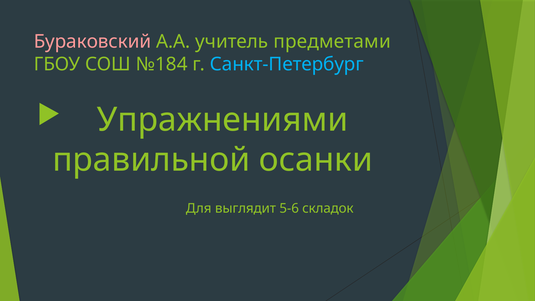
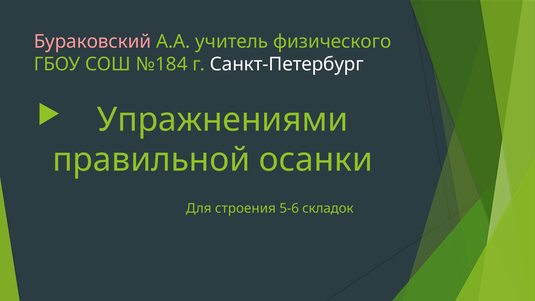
предметами: предметами -> физического (332, 41)
Санкт-Петербург colour: light blue -> white (287, 64)
выглядит: выглядит -> строения (245, 208)
